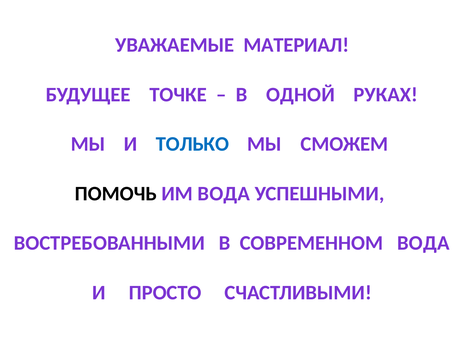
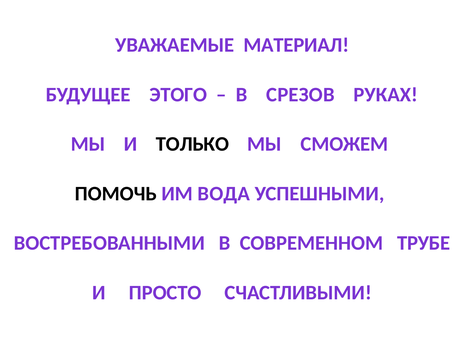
ТОЧКЕ: ТОЧКЕ -> ЭТОГО (178, 95)
ОДНОЙ: ОДНОЙ -> СРЕЗОВ (300, 95)
ТОЛЬКО colour: blue -> black (192, 144)
СОВРЕМЕННОМ ВОДА: ВОДА -> ТРУБЕ (424, 243)
